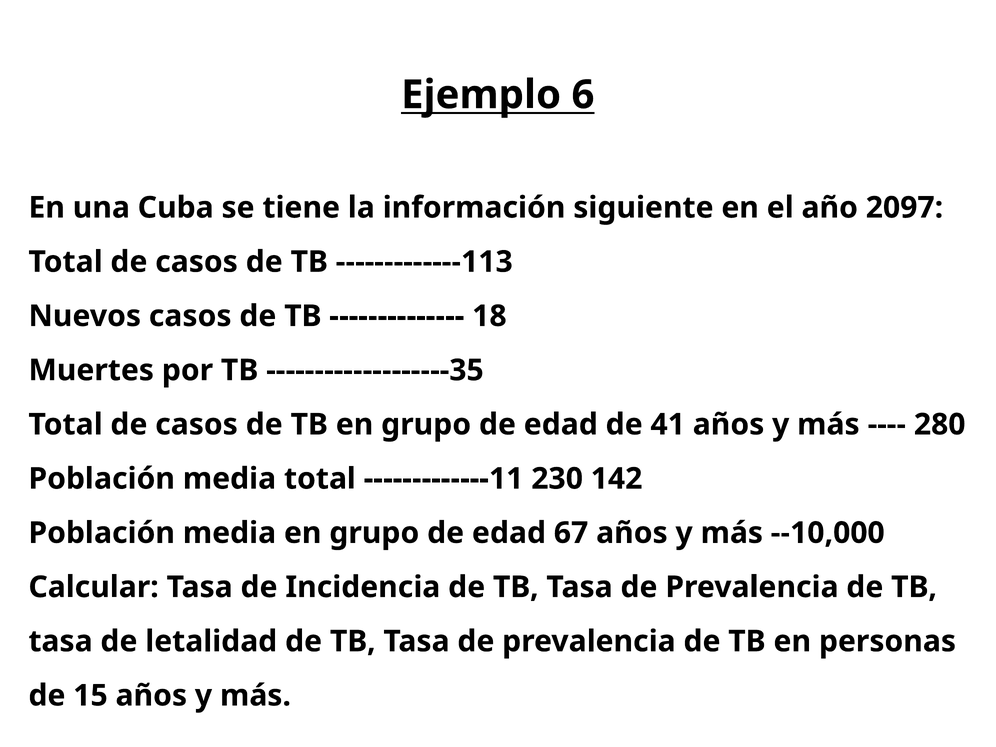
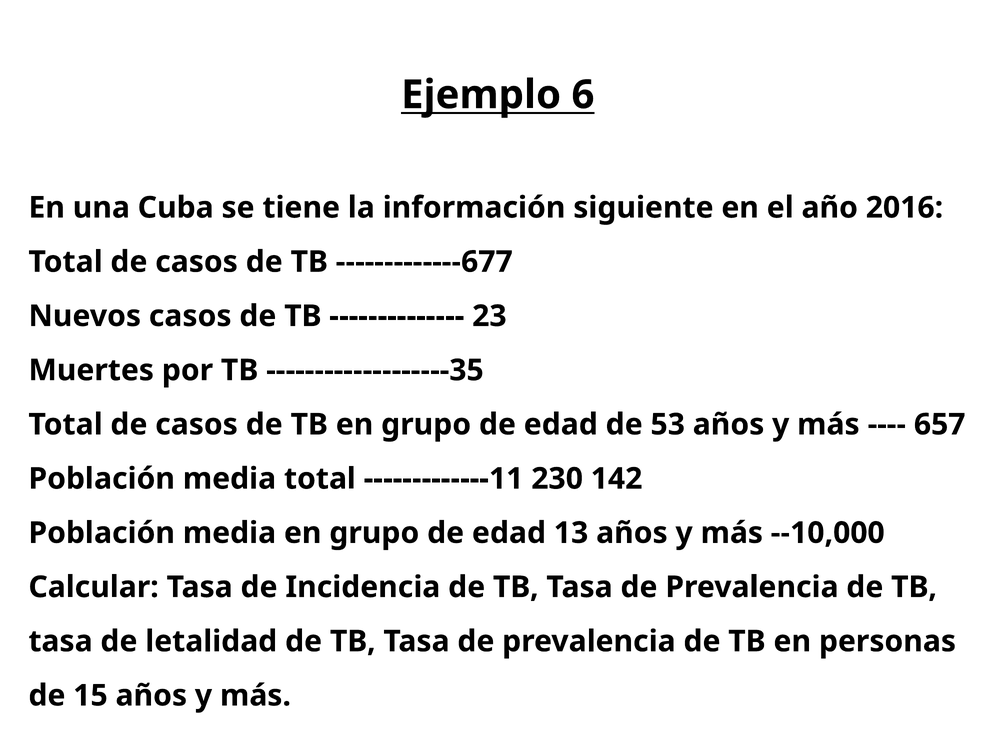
2097: 2097 -> 2016 (904, 208)
-------------113: -------------113 -> -------------677 (424, 262)
18: 18 -> 23 (489, 316)
41: 41 -> 53 (668, 424)
280: 280 -> 657 (940, 424)
67: 67 -> 13 (571, 533)
